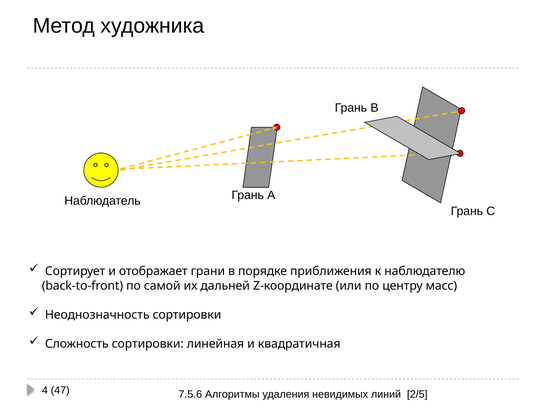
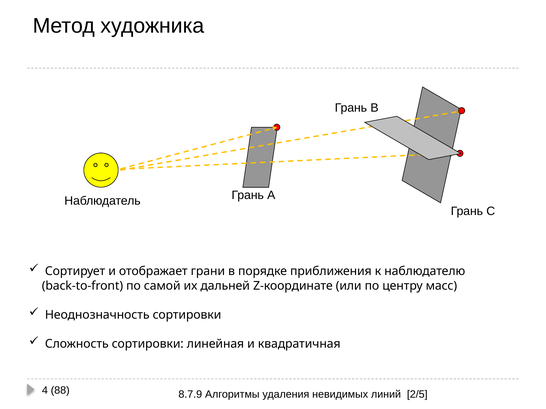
47: 47 -> 88 (60, 391)
7.5.6: 7.5.6 -> 8.7.9 (190, 395)
